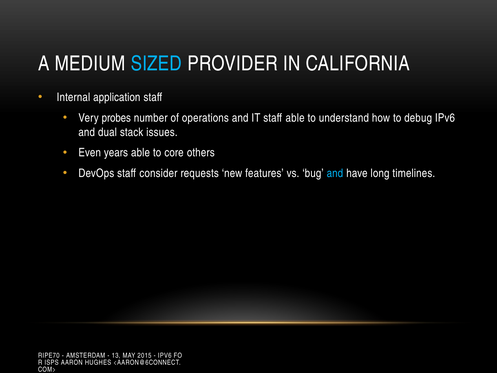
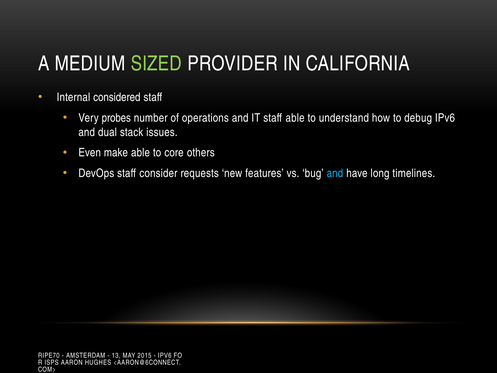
SIZED colour: light blue -> light green (156, 64)
application: application -> considered (117, 97)
years: years -> make (116, 153)
